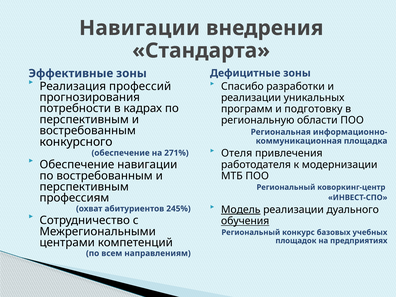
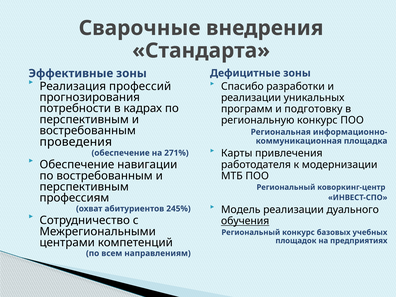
Навигации: Навигации -> Сварочные (140, 28)
региональную области: области -> конкурс (317, 120)
конкурсного: конкурсного -> проведения (76, 142)
Отеля: Отеля -> Карты (237, 153)
Модель underline: present -> none (241, 210)
